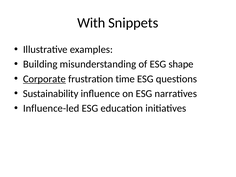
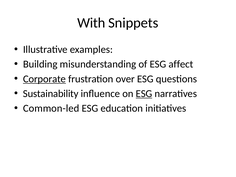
shape: shape -> affect (181, 64)
time: time -> over (125, 79)
ESG underline: none -> present (144, 94)
Influence-led: Influence-led -> Common-led (51, 108)
